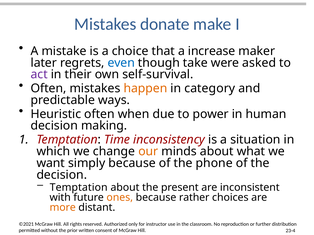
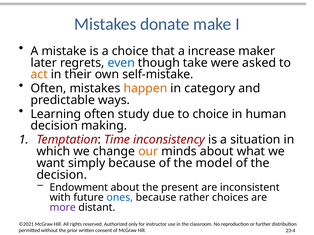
act colour: purple -> orange (39, 75)
self-survival: self-survival -> self-mistake (158, 75)
Heuristic: Heuristic -> Learning (56, 114)
when: when -> study (134, 114)
to power: power -> choice (211, 114)
phone: phone -> model (214, 163)
Temptation: Temptation -> Endowment (79, 188)
ones colour: orange -> blue (120, 198)
more colour: orange -> purple (63, 208)
